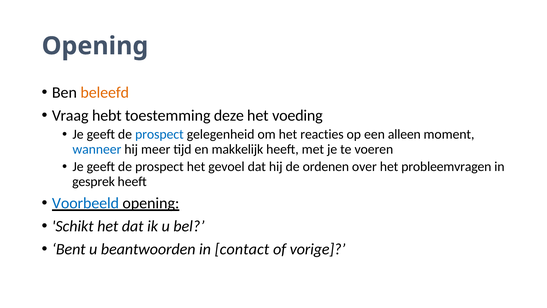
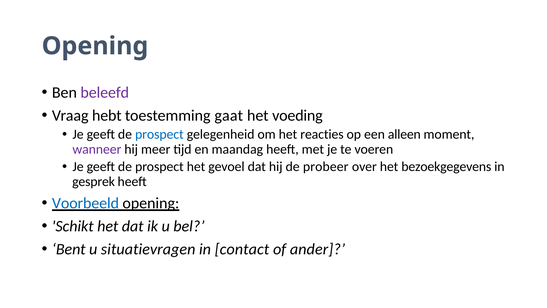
beleefd colour: orange -> purple (105, 92)
deze: deze -> gaat (229, 115)
wanneer colour: blue -> purple (97, 149)
makkelijk: makkelijk -> maandag (237, 149)
ordenen: ordenen -> probeer (326, 167)
probleemvragen: probleemvragen -> bezoekgegevens (446, 167)
beantwoorden: beantwoorden -> situatievragen (148, 249)
vorige: vorige -> ander (317, 249)
